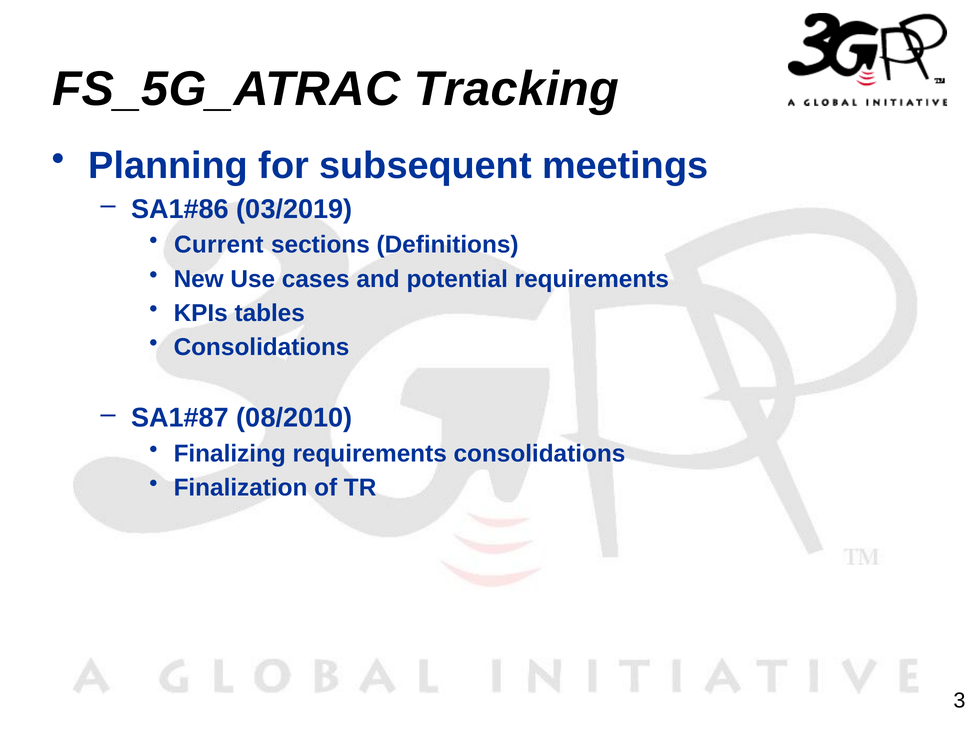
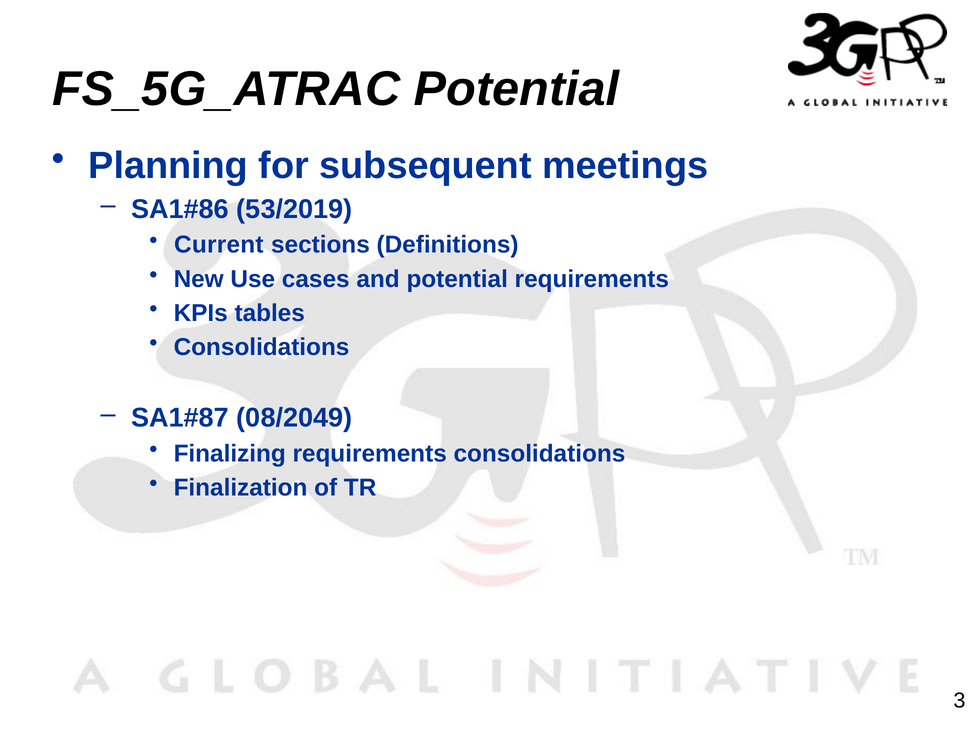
FS_5G_ATRAC Tracking: Tracking -> Potential (517, 89)
03/2019: 03/2019 -> 53/2019 (294, 209)
08/2010: 08/2010 -> 08/2049 (294, 418)
